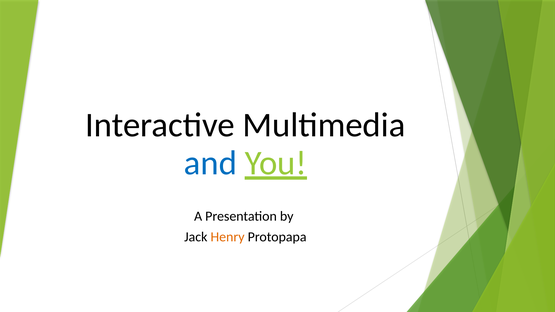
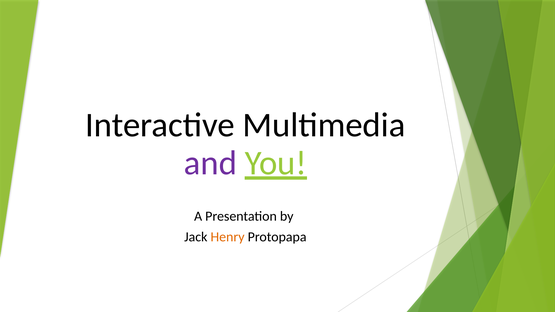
and colour: blue -> purple (210, 163)
